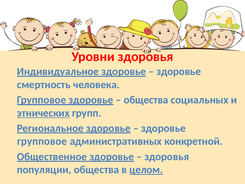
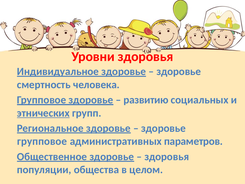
общества: общества -> развитию (146, 100)
конкретной: конкретной -> параметров (193, 141)
целом underline: present -> none (146, 169)
